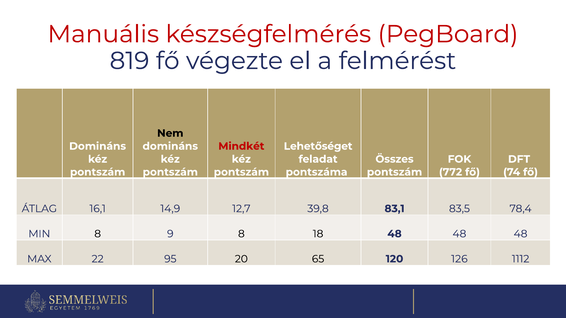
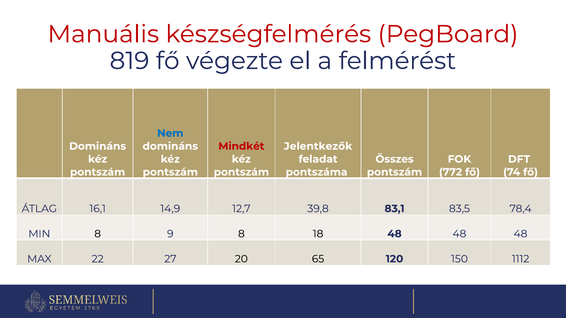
Nem colour: black -> blue (170, 133)
Lehetőséget: Lehetőséget -> Jelentkezők (318, 146)
95: 95 -> 27 (170, 259)
126: 126 -> 150 (459, 259)
